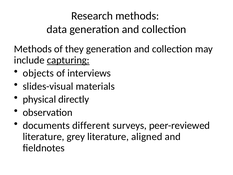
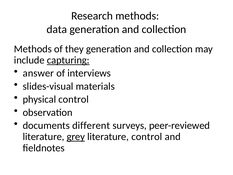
objects: objects -> answer (38, 73)
physical directly: directly -> control (74, 99)
grey underline: none -> present (76, 137)
literature aligned: aligned -> control (147, 137)
